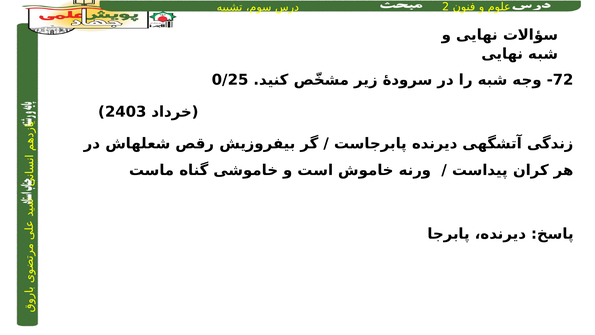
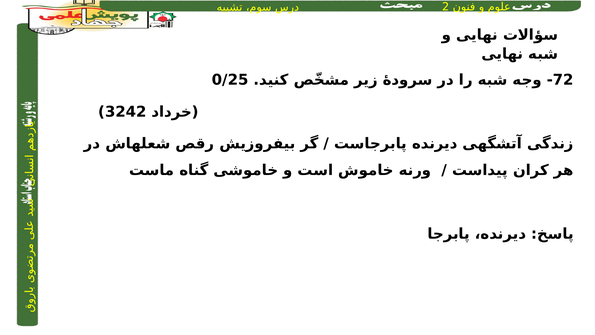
2403: 2403 -> 3242 (126, 112)
